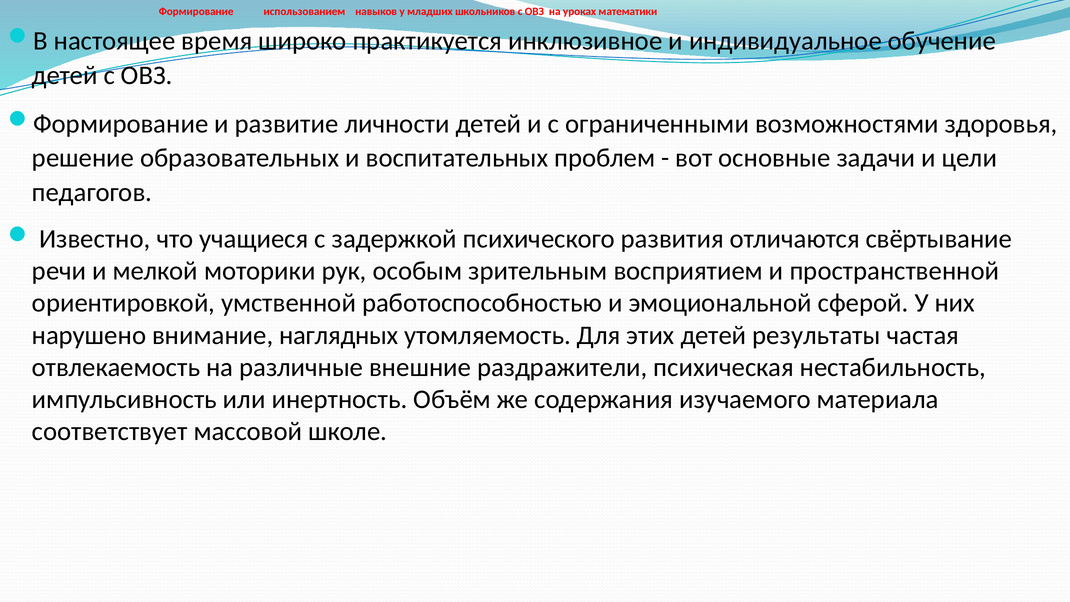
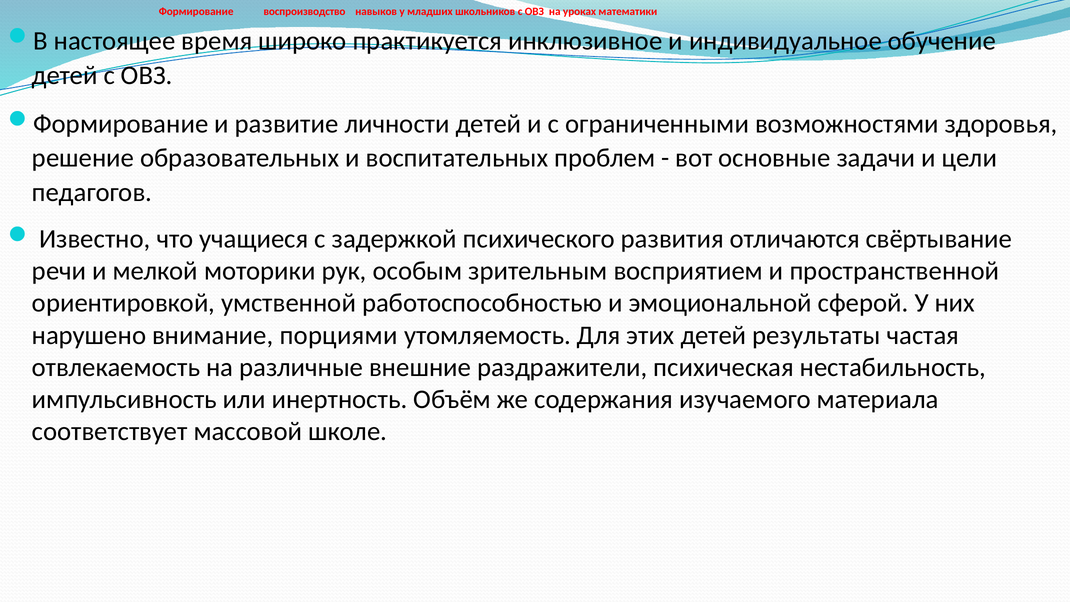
использованием: использованием -> воспроизводство (304, 11)
наглядных: наглядных -> порциями (339, 335)
